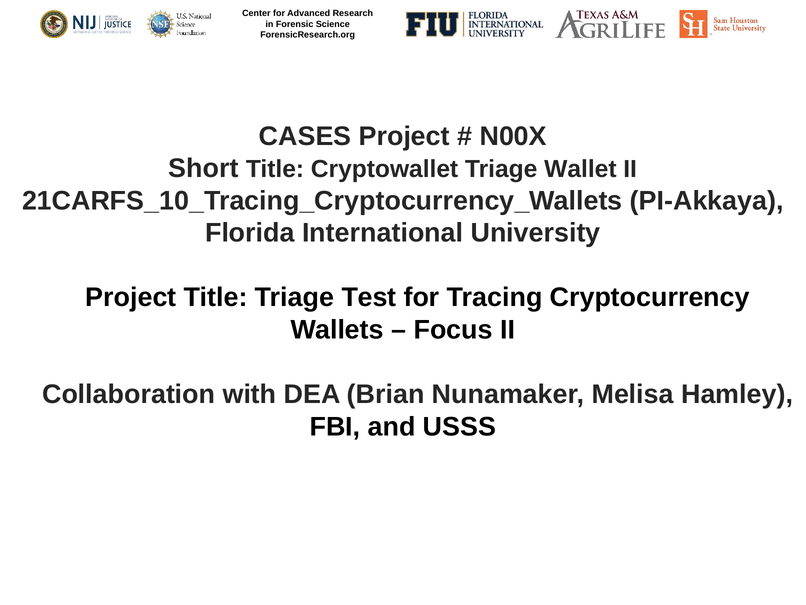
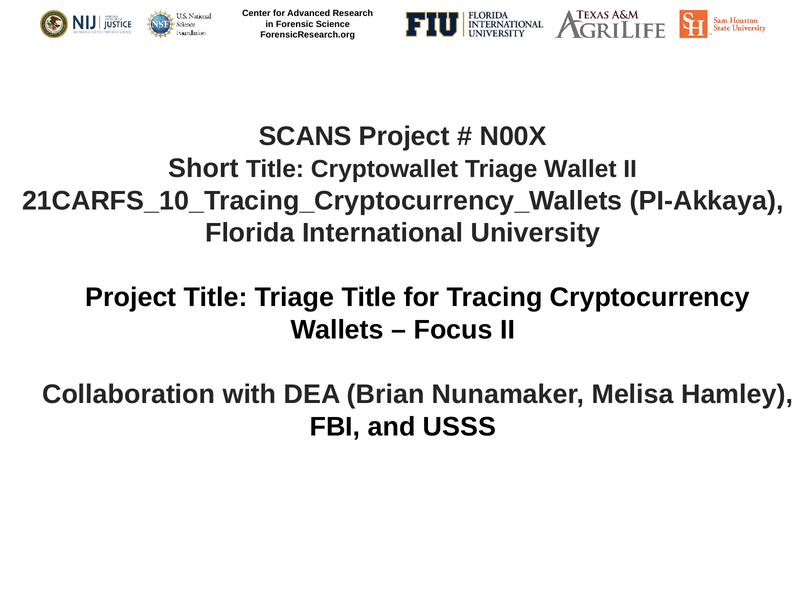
CASES: CASES -> SCANS (305, 136)
Triage Test: Test -> Title (369, 297)
